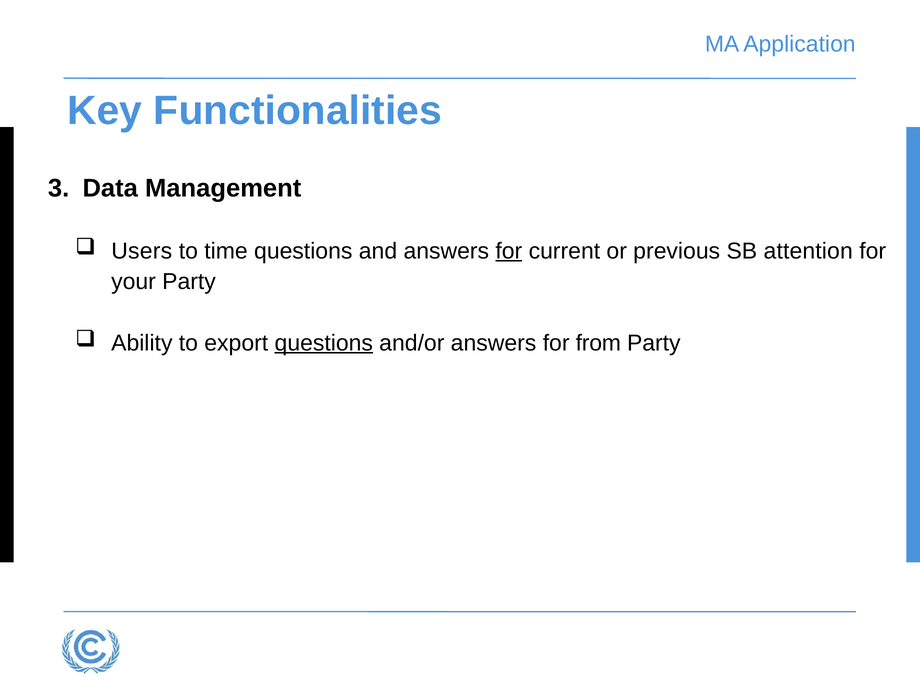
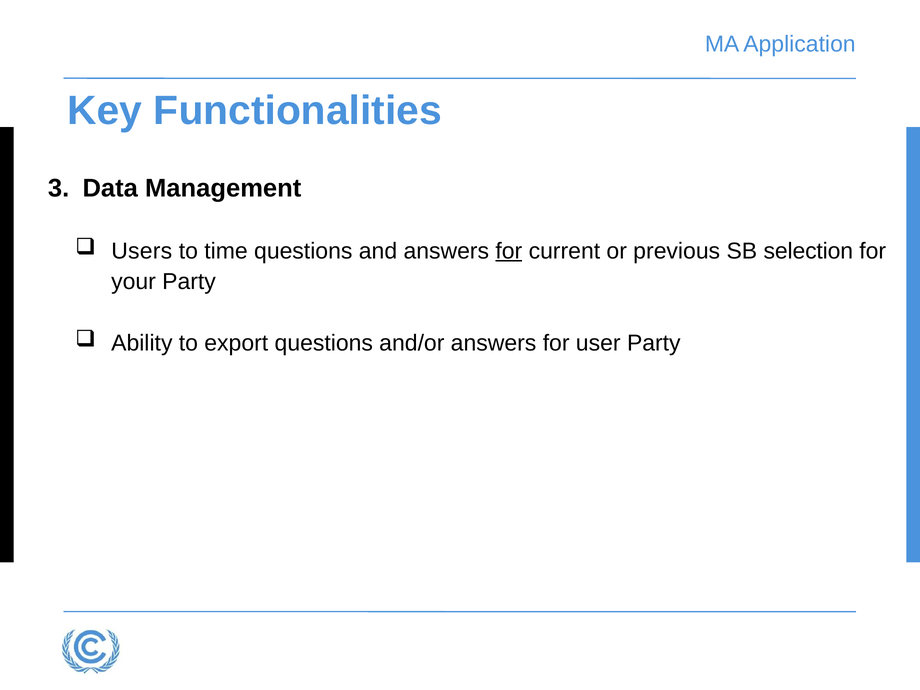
attention: attention -> selection (808, 251)
questions underline: present -> none (324, 343)
from: from -> user (598, 343)
